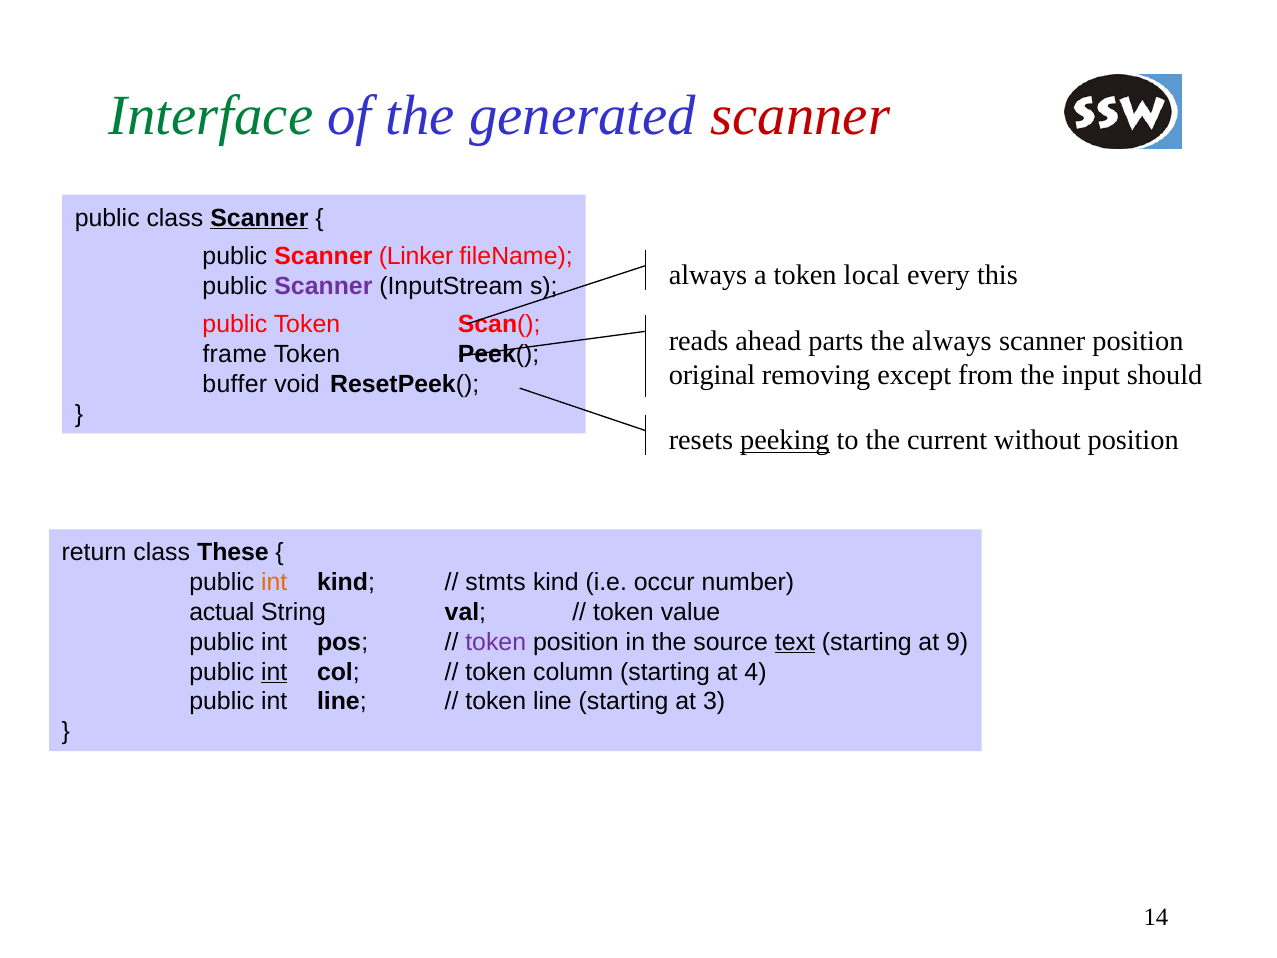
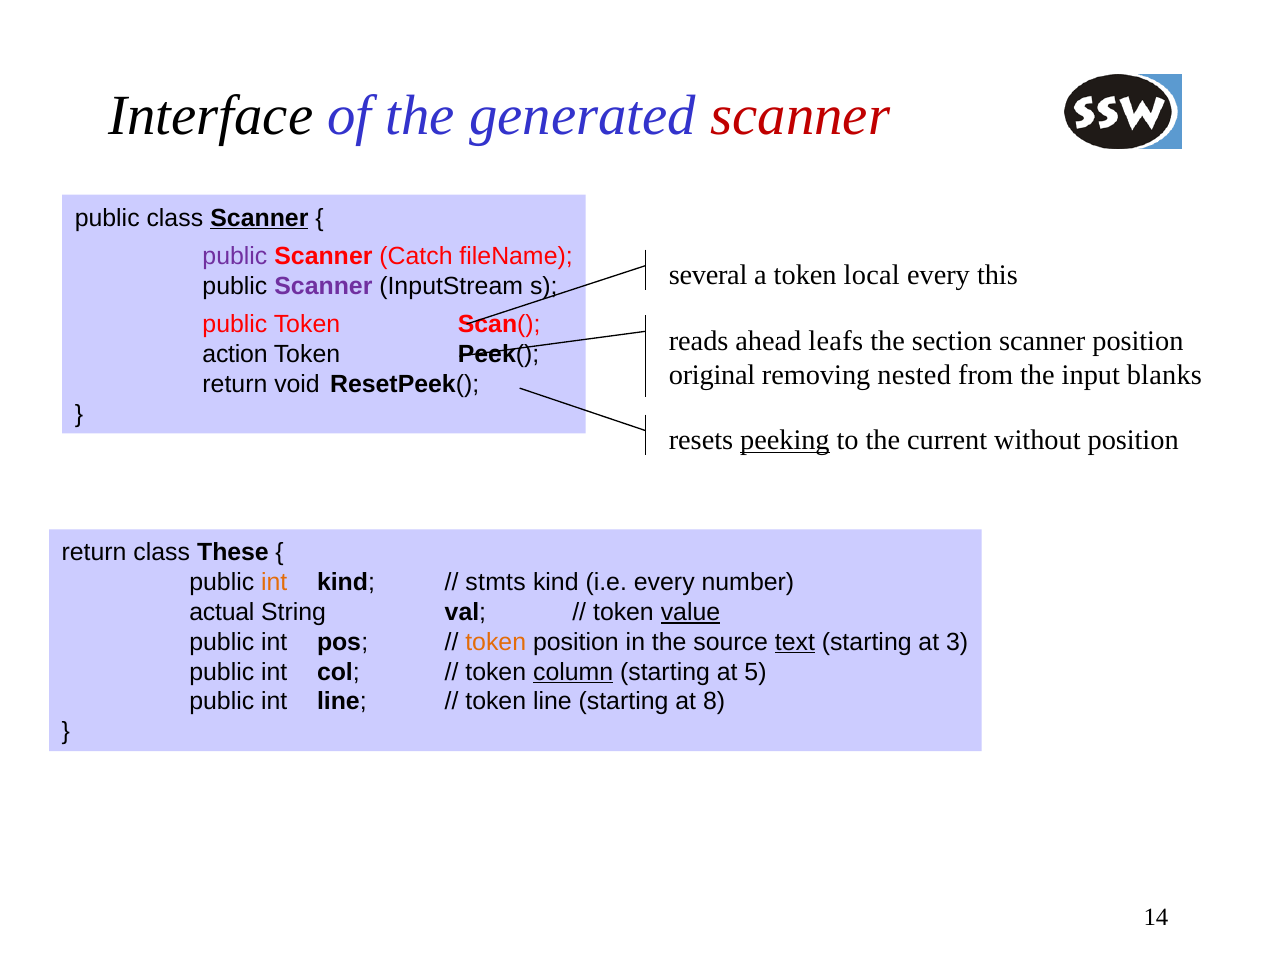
Interface colour: green -> black (211, 116)
public colour: black -> purple (235, 256)
Linker: Linker -> Catch (416, 256)
always: always -> several (708, 275)
parts: parts -> leafs (836, 341)
the always: always -> section (952, 341)
frame: frame -> action (235, 354)
except: except -> nested (914, 375)
should: should -> blanks (1164, 375)
buffer: buffer -> return (235, 384)
i.e occur: occur -> every (664, 582)
value underline: none -> present (690, 612)
token colour: purple -> orange (496, 642)
9: 9 -> 3 (957, 642)
int underline: present -> none (274, 672)
column underline: none -> present (573, 672)
4: 4 -> 5 (756, 672)
3: 3 -> 8 (714, 701)
